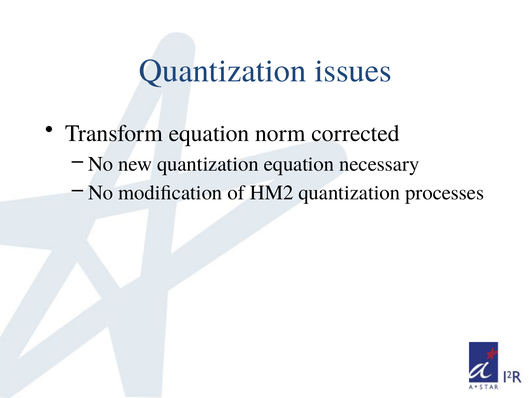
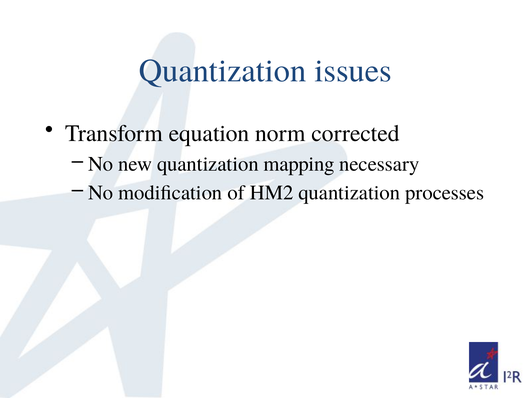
quantization equation: equation -> mapping (299, 164)
